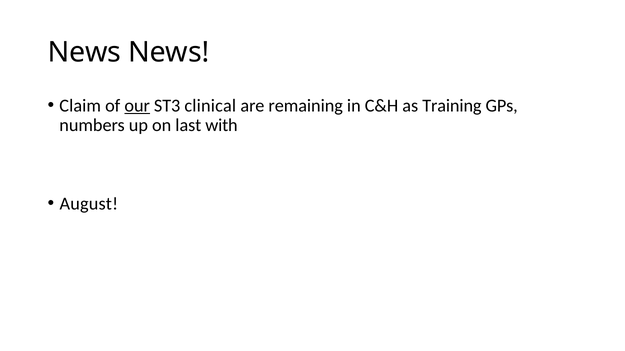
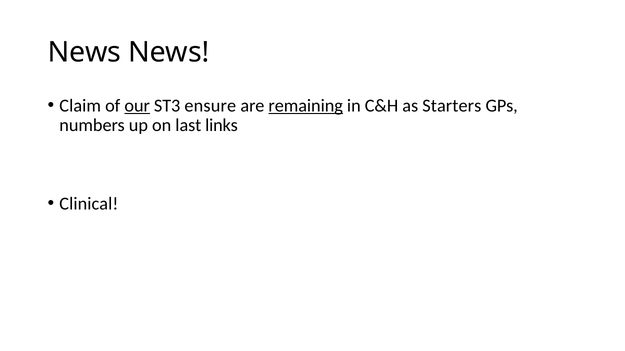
clinical: clinical -> ensure (210, 106)
remaining underline: none -> present (306, 106)
Training: Training -> Starters (452, 106)
with: with -> links (222, 125)
August: August -> Clinical (89, 204)
